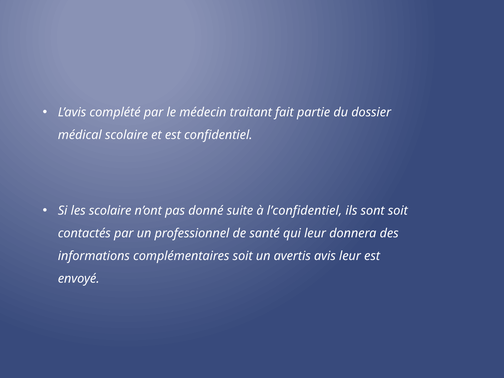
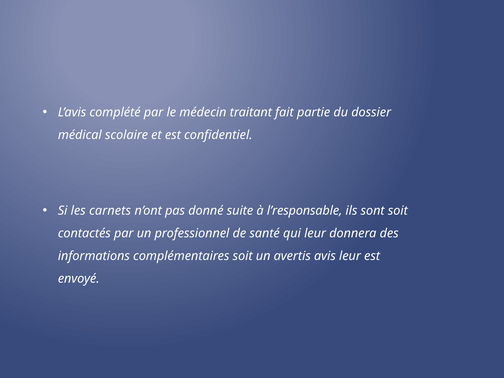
les scolaire: scolaire -> carnets (110, 211)
l’confidentiel: l’confidentiel -> l’responsable (305, 211)
